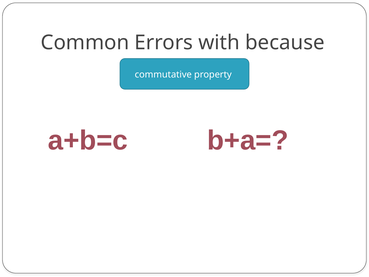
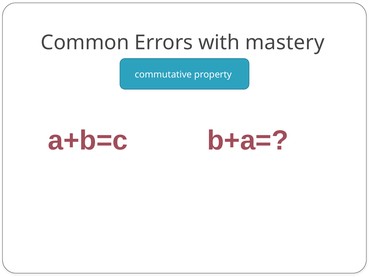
because: because -> mastery (285, 43)
